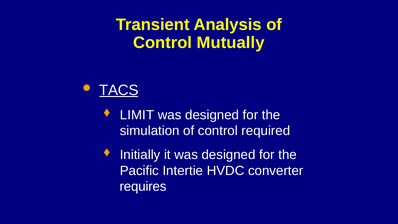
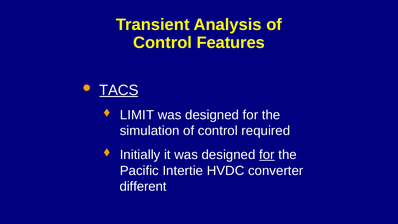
Mutually: Mutually -> Features (231, 43)
for underline: none -> present (267, 155)
requires: requires -> different (143, 186)
